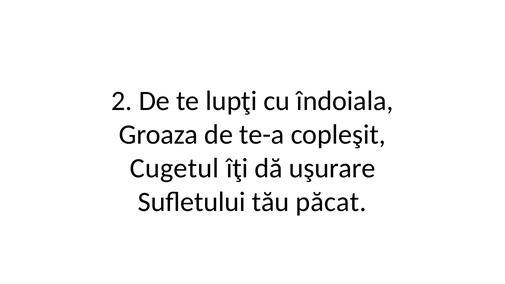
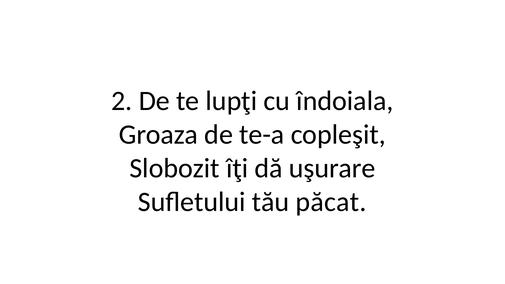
Cugetul: Cugetul -> Slobozit (175, 168)
